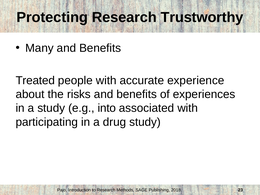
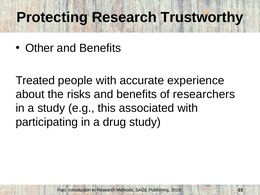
Many: Many -> Other (40, 48)
experiences: experiences -> researchers (204, 94)
into: into -> this (107, 108)
